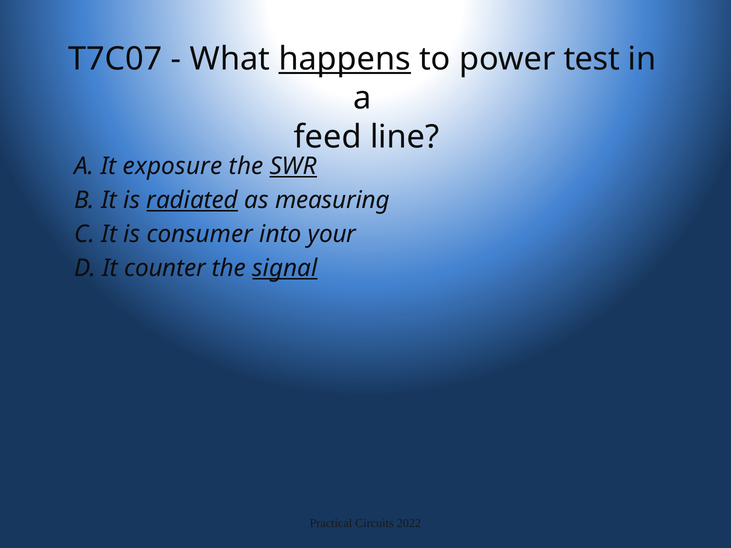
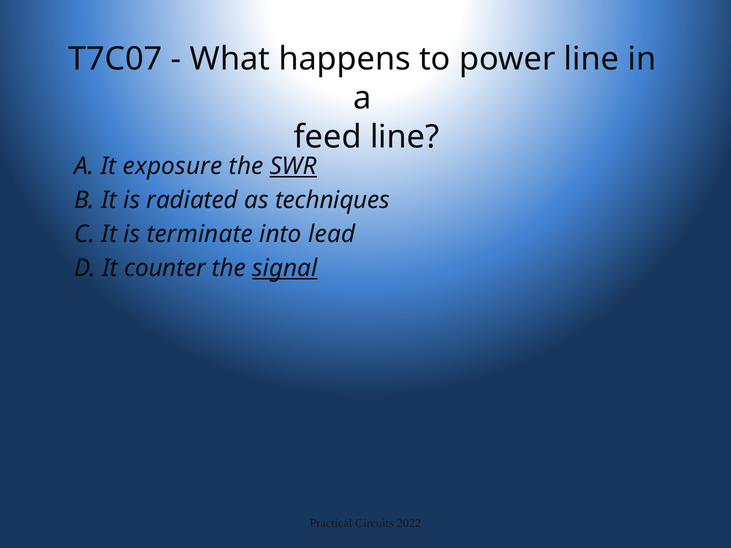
happens underline: present -> none (345, 59)
power test: test -> line (592, 59)
radiated underline: present -> none (192, 200)
measuring: measuring -> techniques (332, 200)
consumer: consumer -> terminate (200, 234)
your: your -> lead (332, 234)
